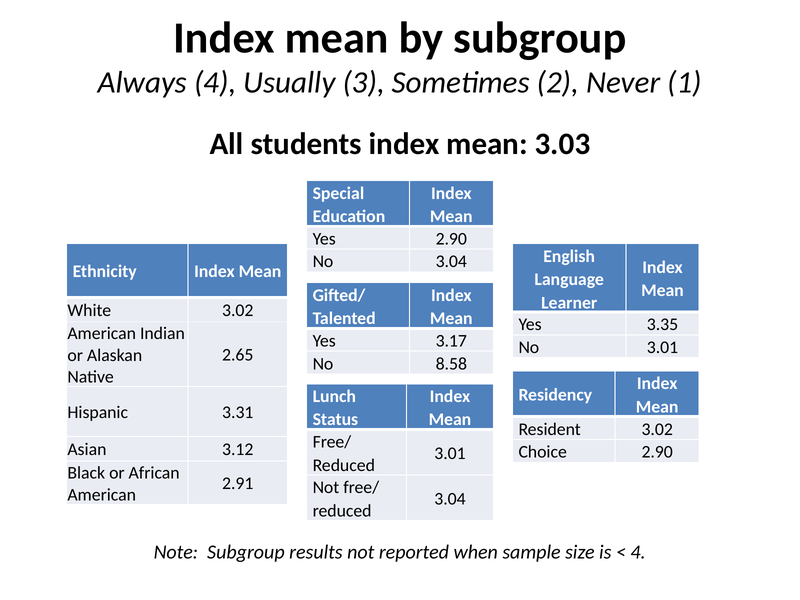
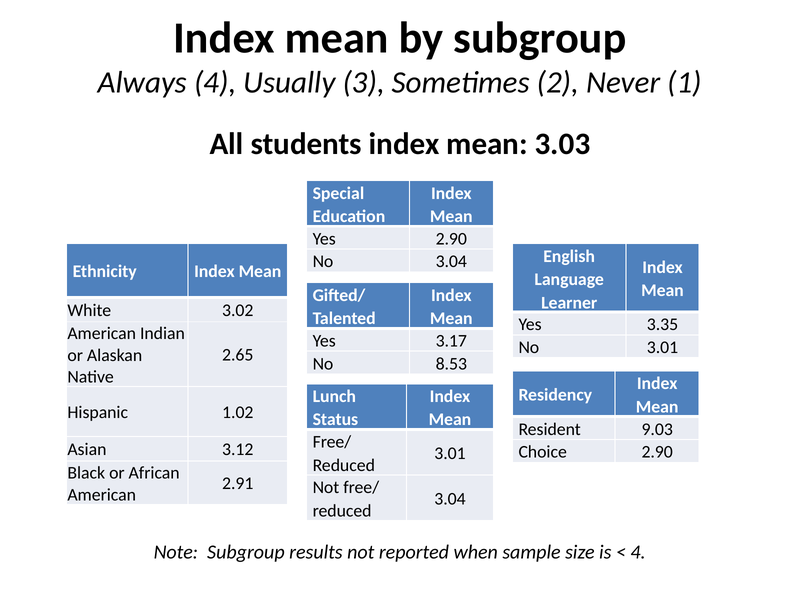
8.58: 8.58 -> 8.53 (451, 364)
3.31: 3.31 -> 1.02 (238, 412)
Resident 3.02: 3.02 -> 9.03 (657, 429)
